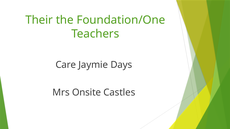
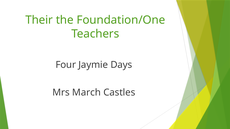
Care: Care -> Four (66, 65)
Onsite: Onsite -> March (86, 93)
